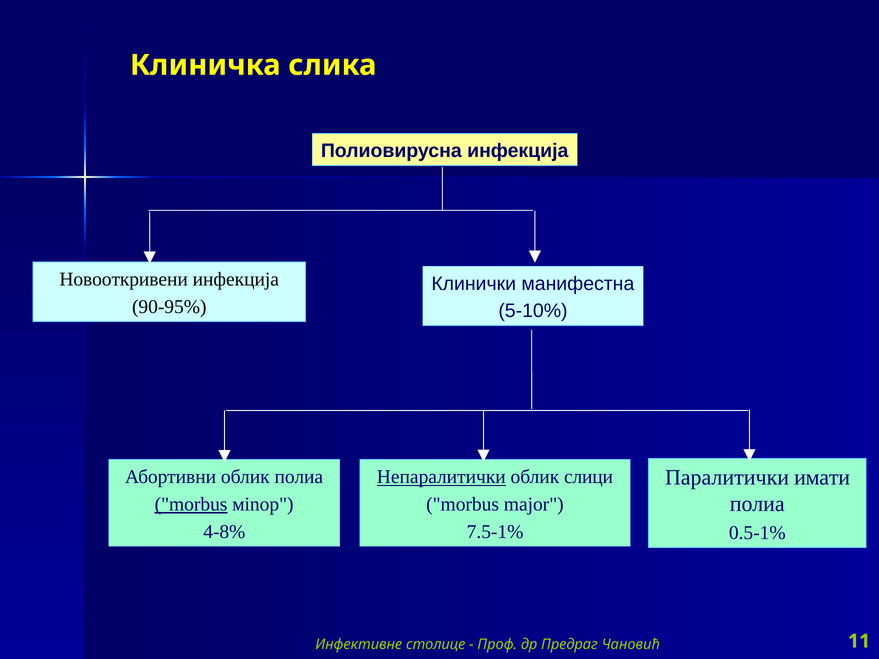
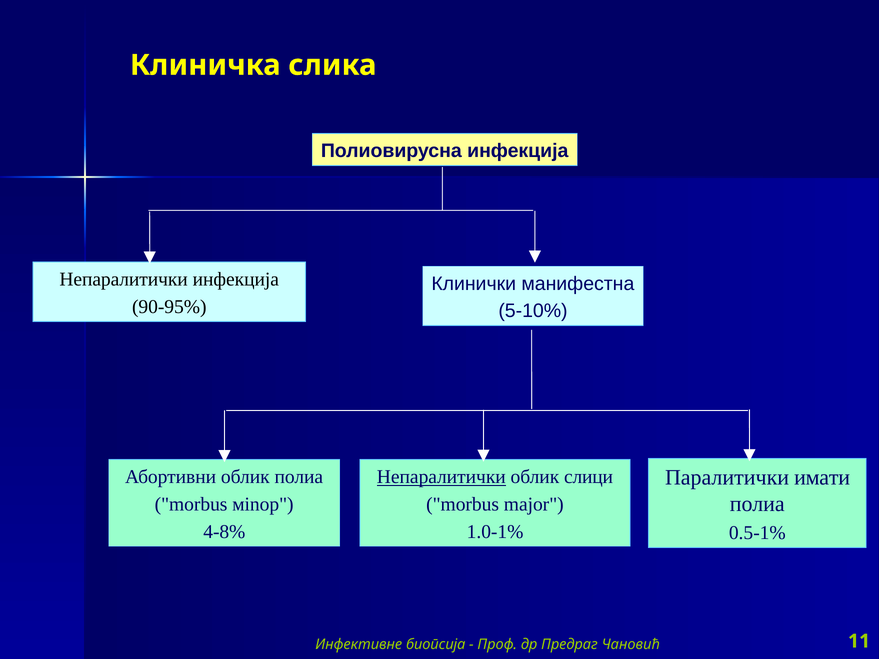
Новооткривени: Новооткривени -> Непаралитички (124, 280)
morbus underline: present -> none (191, 505)
7.5-1%: 7.5-1% -> 1.0-1% (495, 532)
столице: столице -> биопсија (436, 645)
